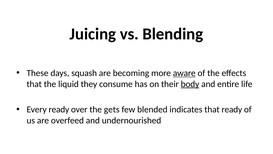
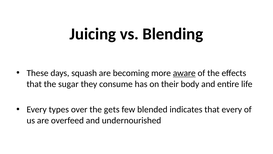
liquid: liquid -> sugar (68, 84)
body underline: present -> none (190, 84)
Every ready: ready -> types (59, 109)
that ready: ready -> every (232, 109)
